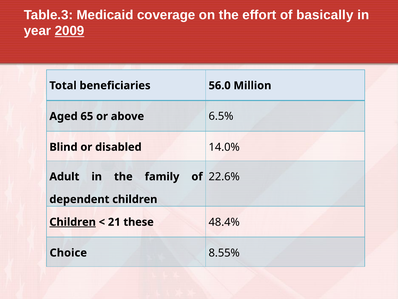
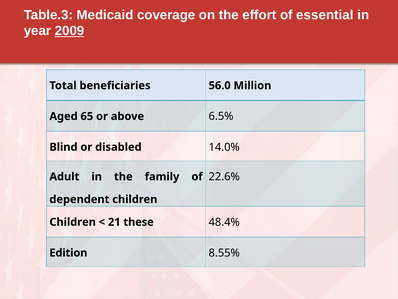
basically: basically -> essential (325, 15)
Children underline: present -> none (73, 222)
Choice: Choice -> Edition (68, 252)
